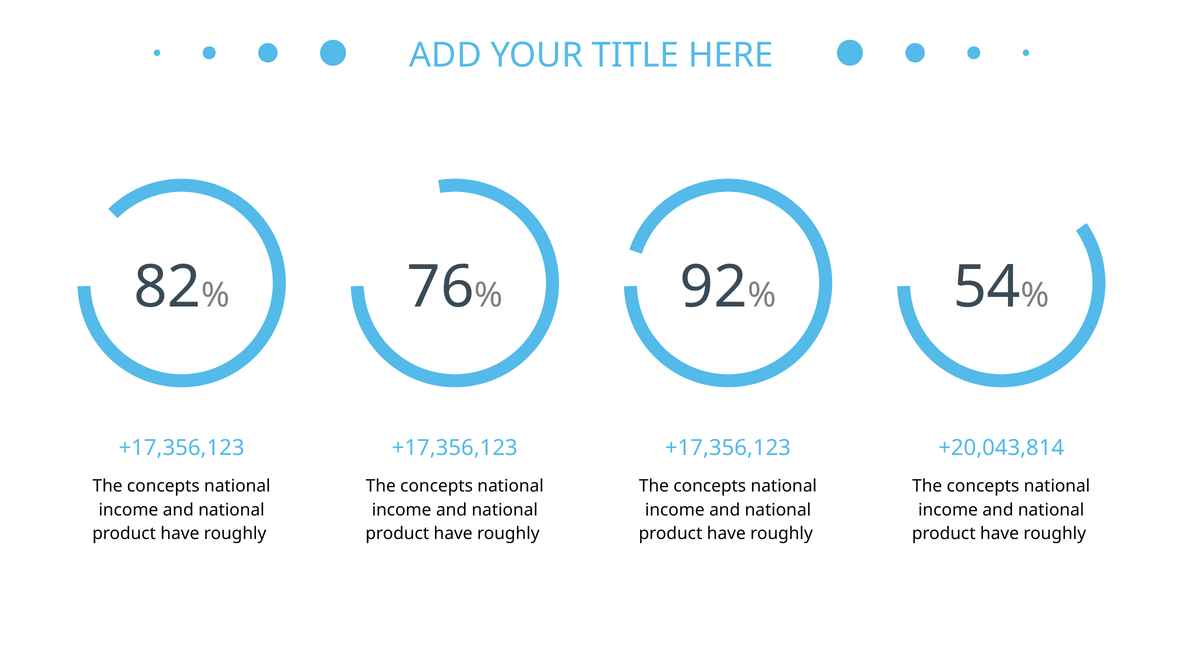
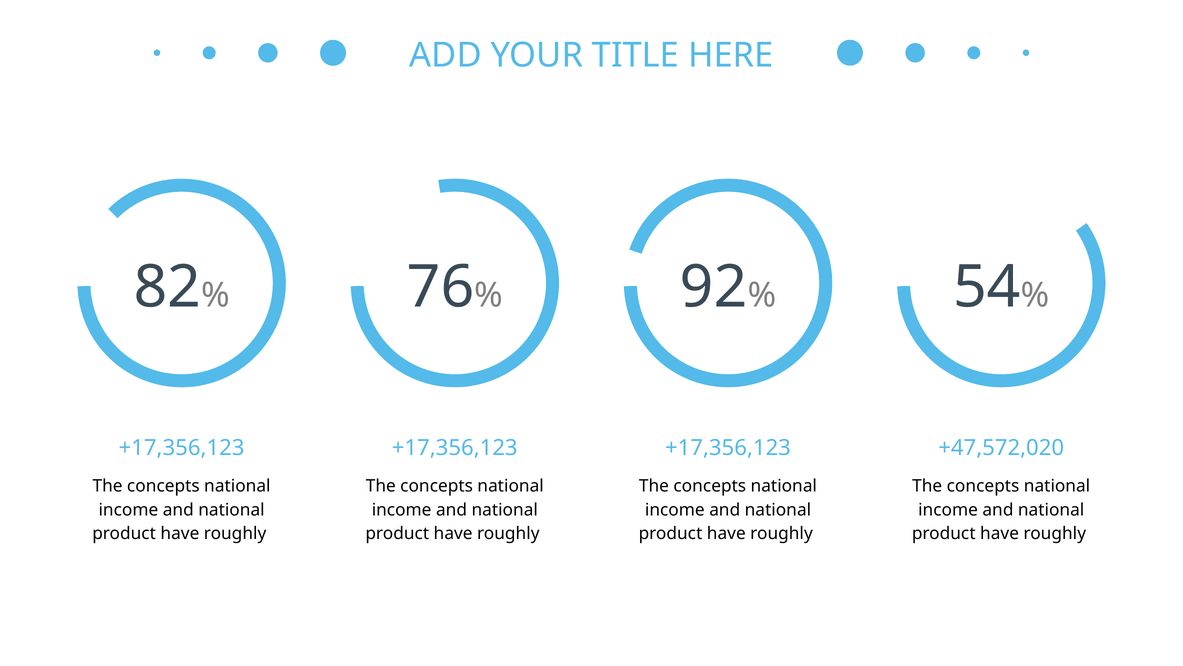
+20,043,814: +20,043,814 -> +47,572,020 (1001, 448)
